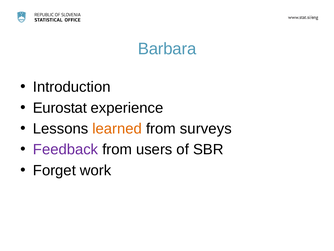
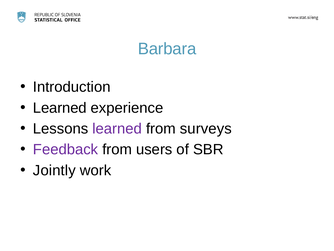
Eurostat: Eurostat -> Learned (60, 108)
learned colour: orange -> purple (117, 128)
Forget: Forget -> Jointly (54, 170)
